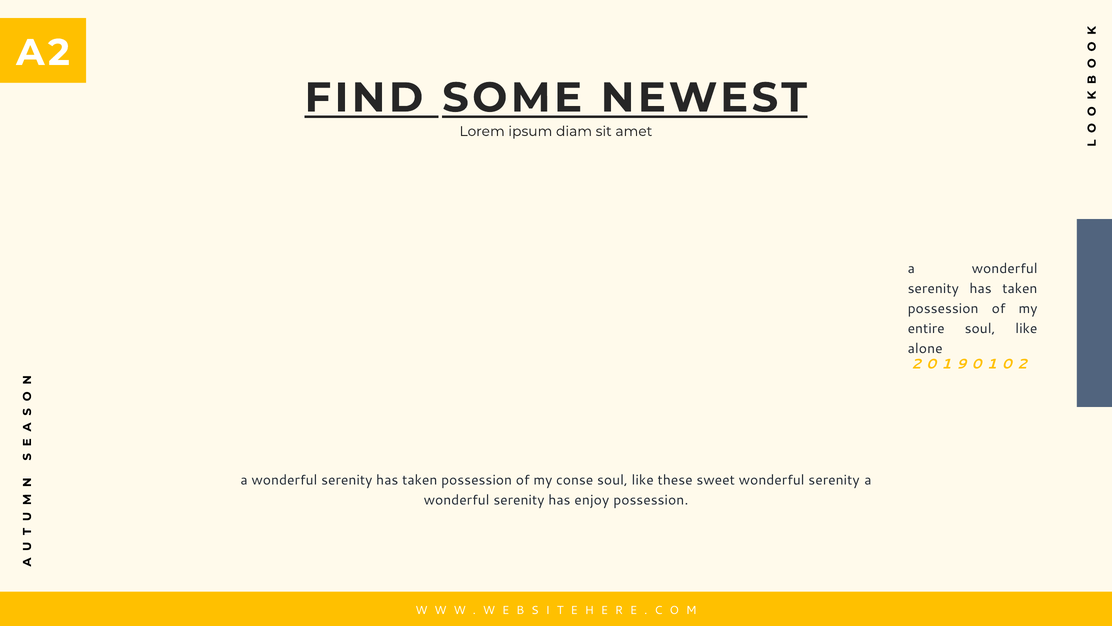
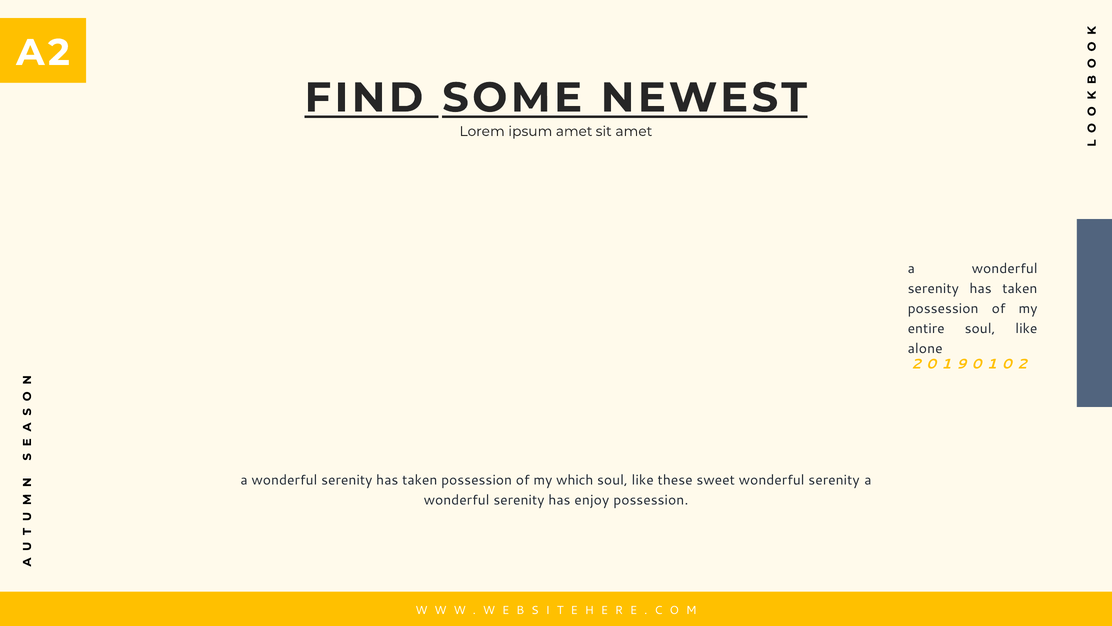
ipsum diam: diam -> amet (574, 131)
conse: conse -> which (575, 480)
